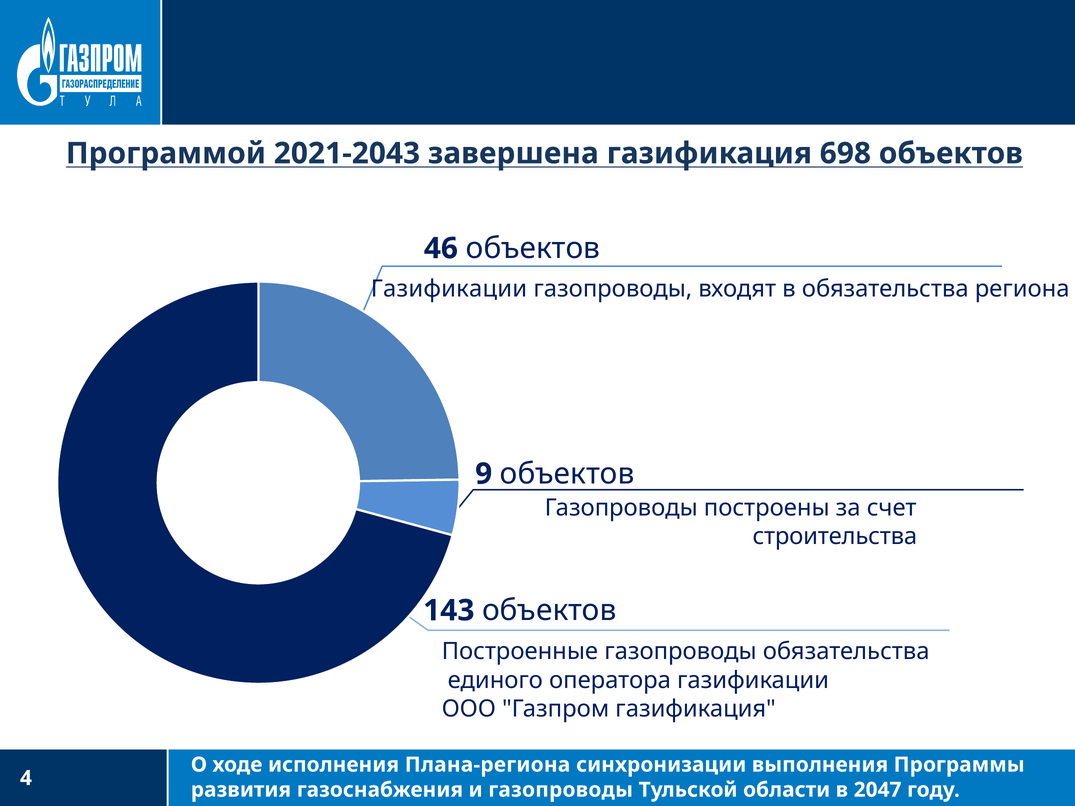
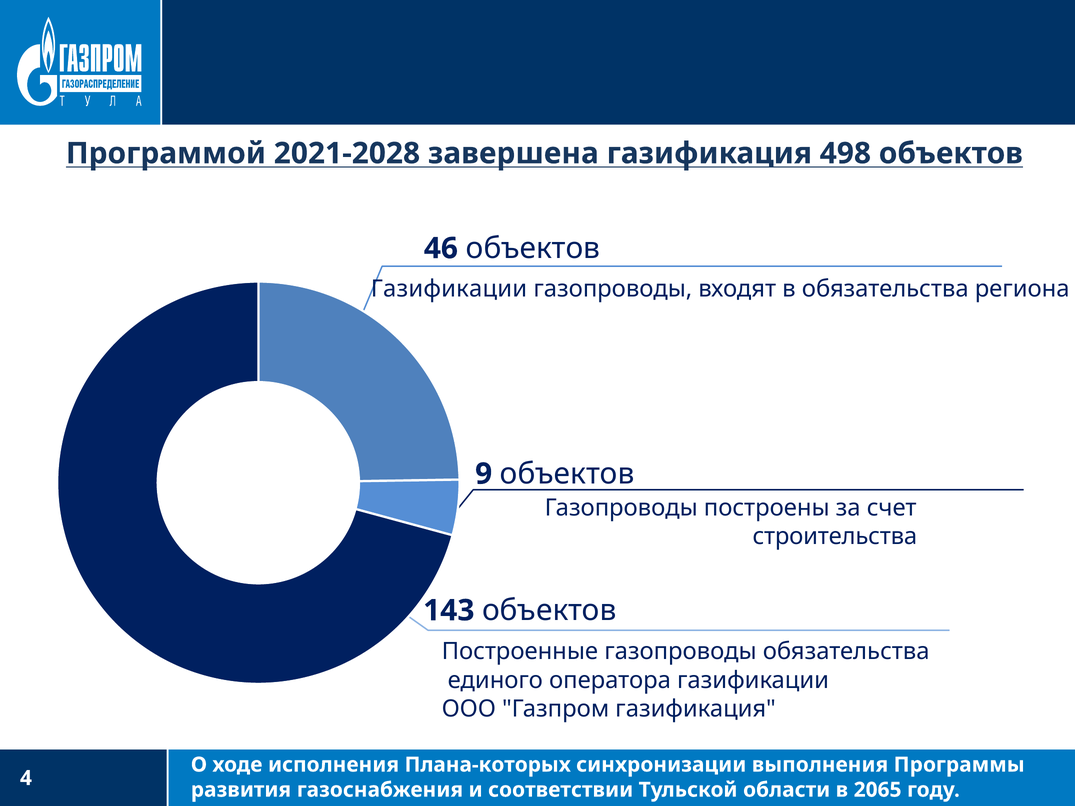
2021-2043: 2021-2043 -> 2021-2028 (347, 153)
698: 698 -> 498 (845, 153)
Плана-региона: Плана-региона -> Плана-которых (488, 765)
и газопроводы: газопроводы -> соответствии (561, 790)
2047: 2047 -> 2065 (878, 790)
